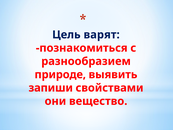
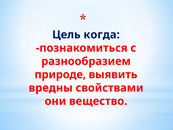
варят: варят -> когда (102, 35)
запиши: запиши -> вредны (51, 88)
